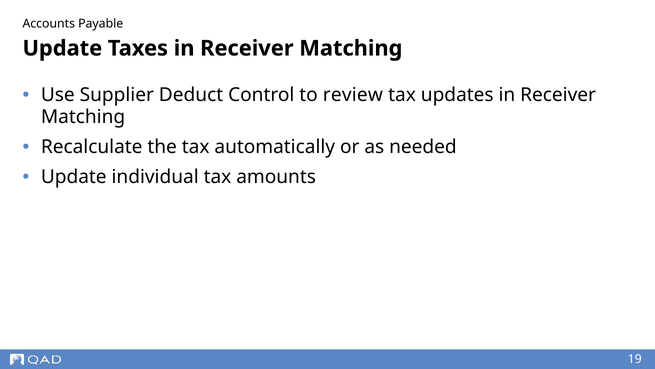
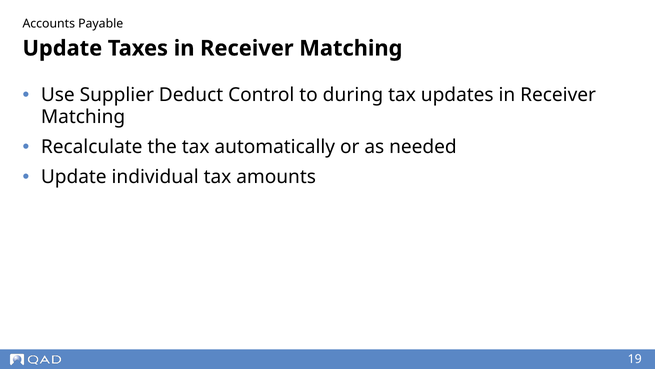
review: review -> during (353, 95)
